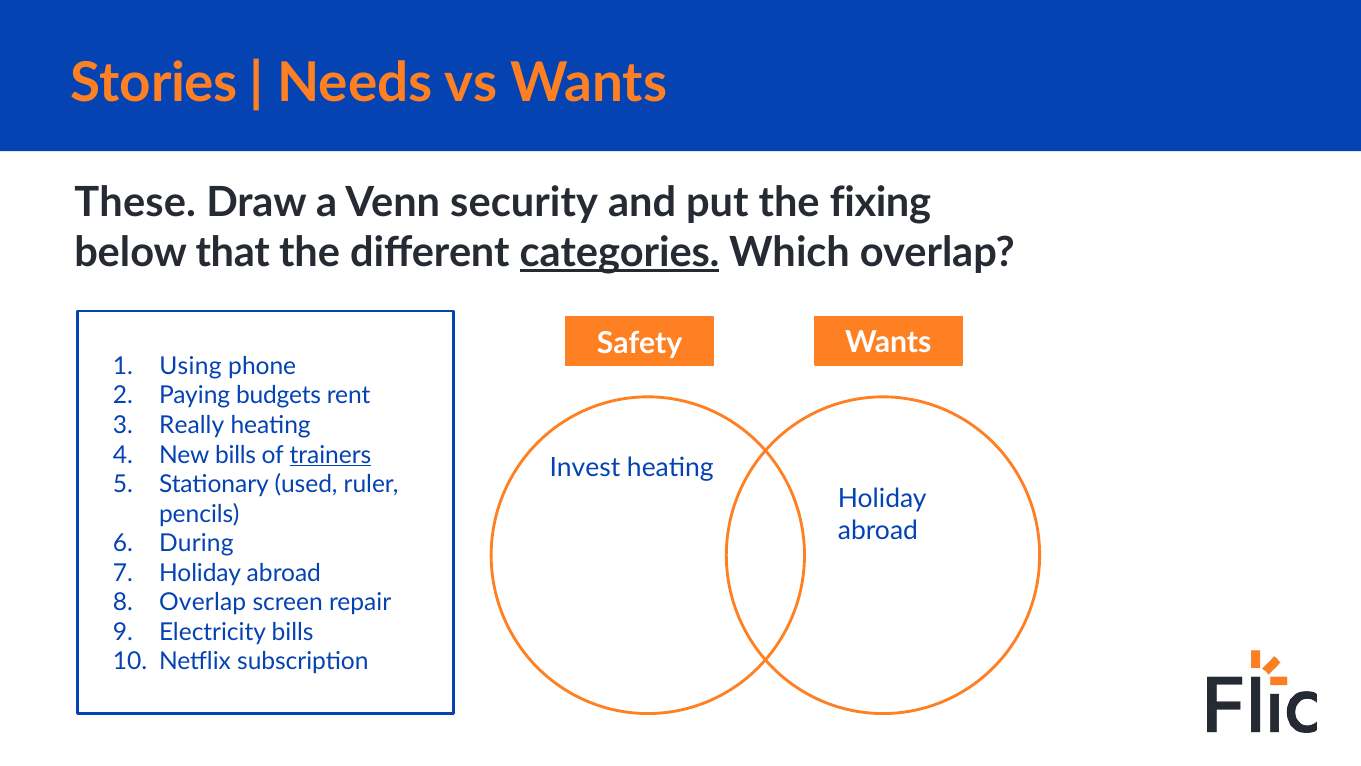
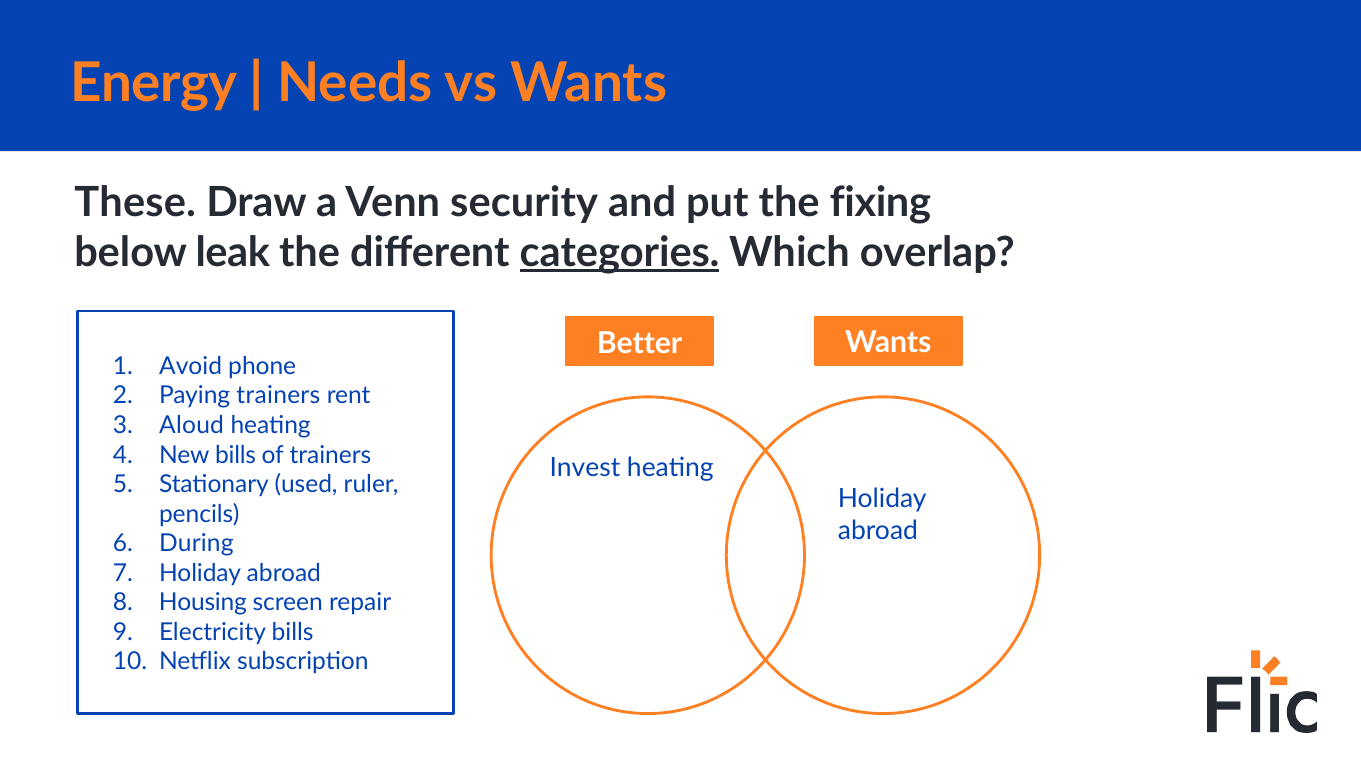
Stories: Stories -> Energy (154, 83)
that: that -> leak (233, 253)
Safety: Safety -> Better (640, 343)
Using: Using -> Avoid (191, 366)
Paying budgets: budgets -> trainers (278, 396)
Really: Really -> Aloud (192, 425)
trainers underline: present -> none (330, 455)
Overlap: Overlap -> Housing (203, 602)
